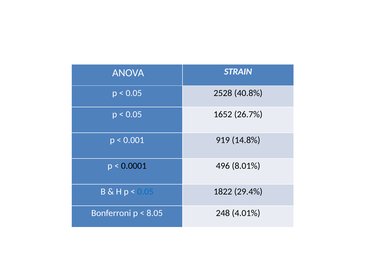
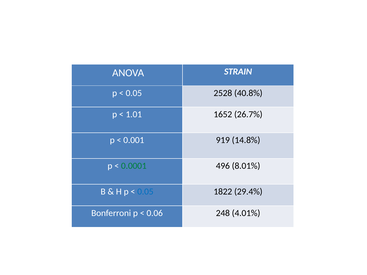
0.05: 0.05 -> 1.01 (134, 115)
0.0001 colour: black -> green (134, 166)
8.05: 8.05 -> 0.06 (155, 213)
